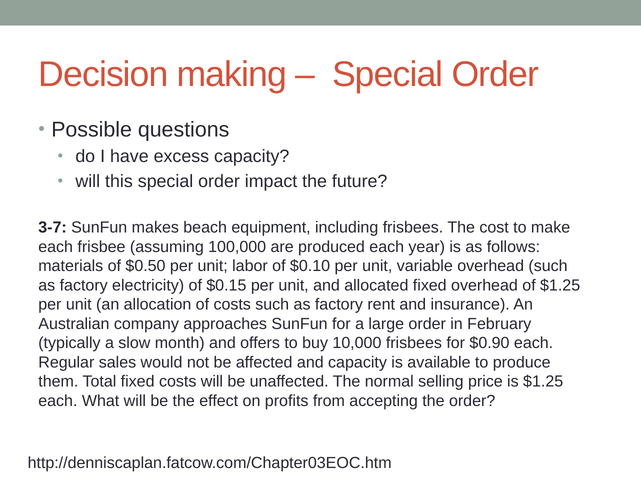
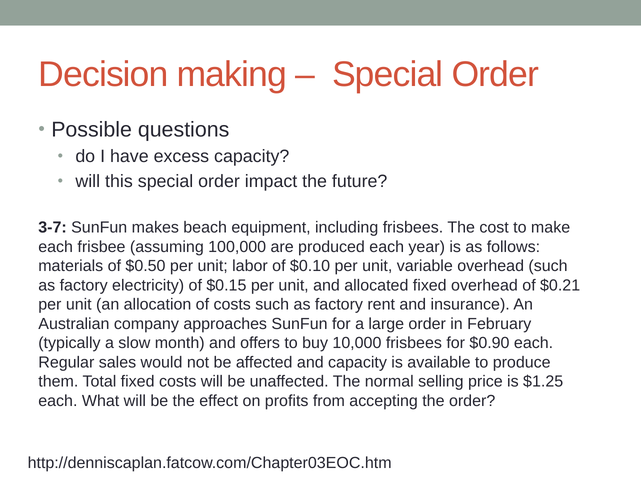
of $1.25: $1.25 -> $0.21 (560, 285)
